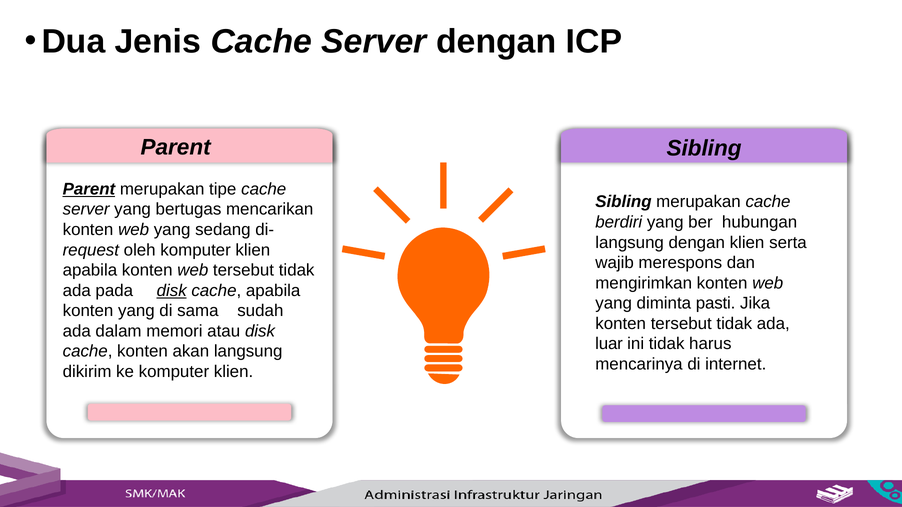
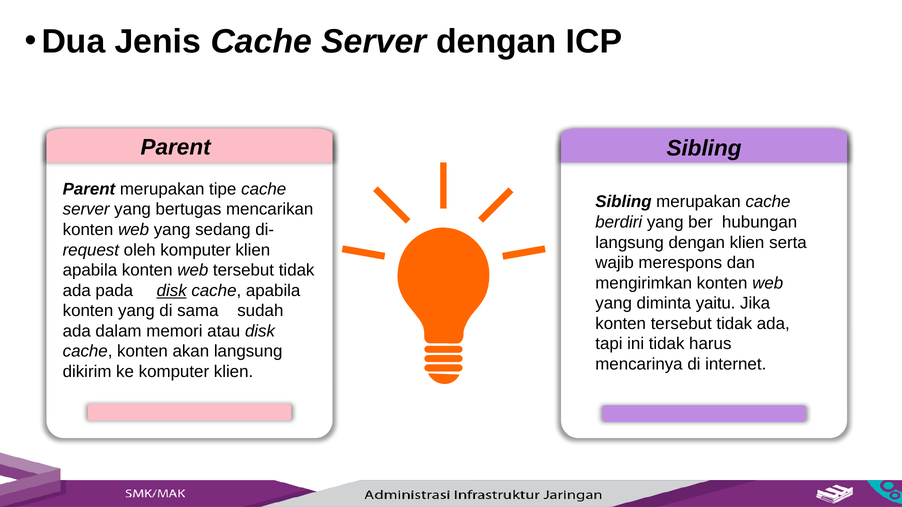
Parent underline: present -> none (89, 189)
pasti: pasti -> yaitu (716, 304)
luar: luar -> tapi (609, 344)
